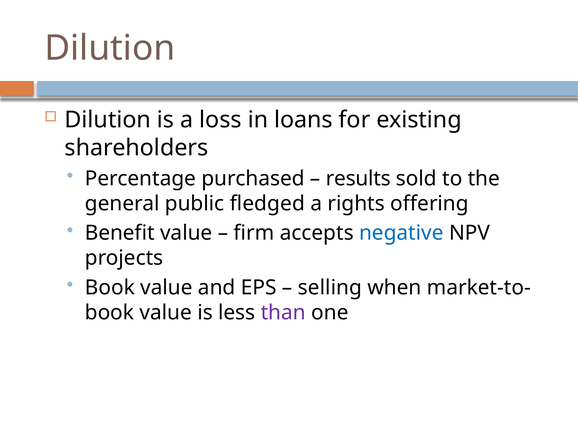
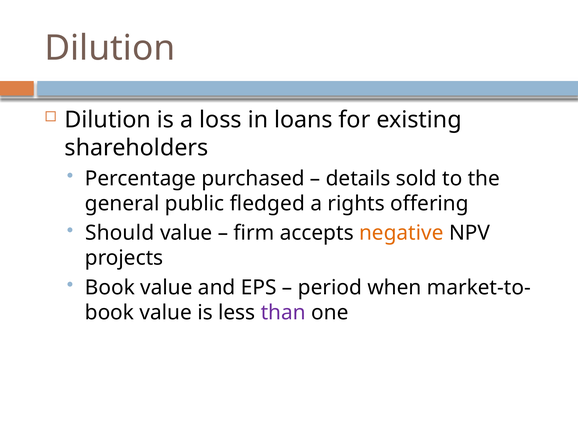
results: results -> details (358, 178)
Benefit: Benefit -> Should (120, 233)
negative colour: blue -> orange (401, 233)
selling: selling -> period (330, 287)
